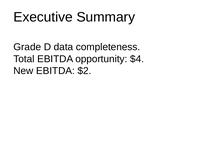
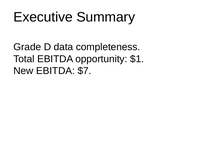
$4: $4 -> $1 (137, 59)
$2: $2 -> $7 (85, 71)
